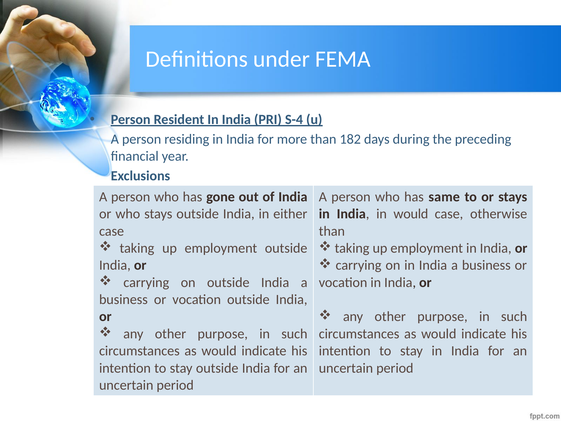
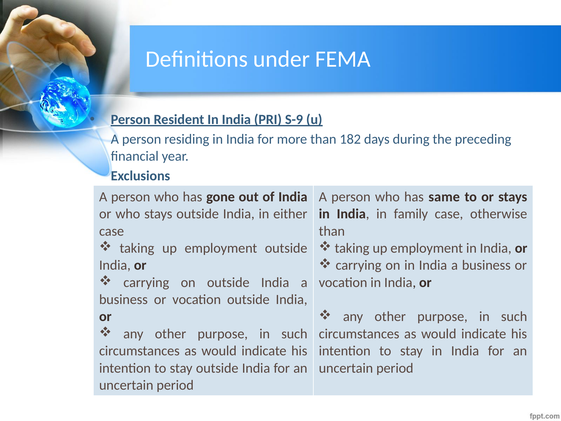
S-4: S-4 -> S-9 (294, 120)
in would: would -> family (411, 214)
